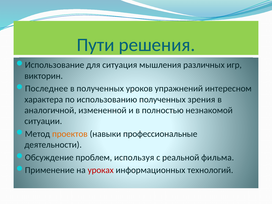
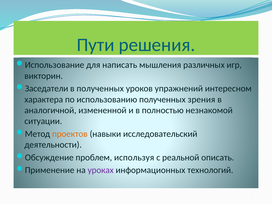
ситуация: ситуация -> написать (120, 65)
Последнее: Последнее -> Заседатели (47, 89)
профессиональные: профессиональные -> исследовательский (160, 134)
фильма: фильма -> описать (218, 157)
уроках colour: red -> purple (101, 170)
